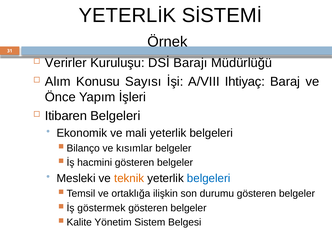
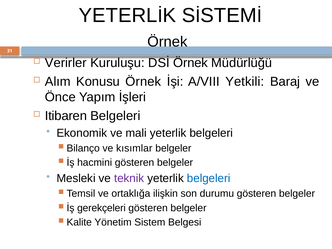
DSİ Barajı: Barajı -> Örnek (191, 63)
Konusu Sayısı: Sayısı -> Örnek (143, 82)
Ihtiyaç: Ihtiyaç -> Yetkili (245, 82)
teknik colour: orange -> purple (129, 178)
göstermek: göstermek -> gerekçeleri (101, 208)
